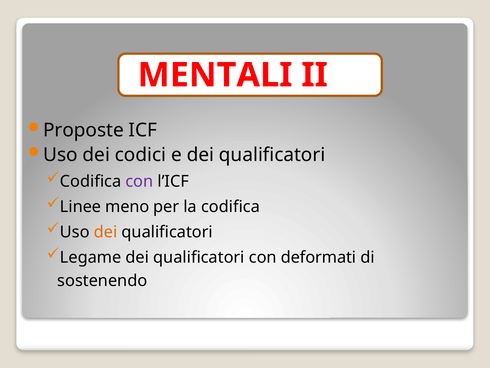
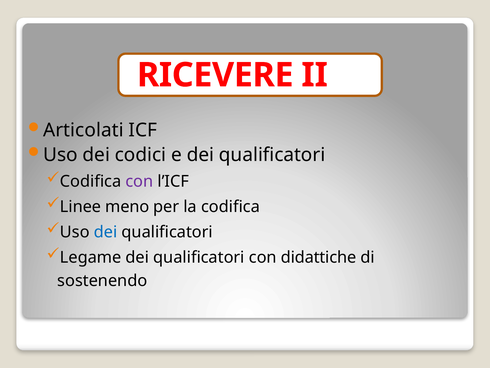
MENTALI: MENTALI -> RICEVERE (215, 75)
Proposte: Proposte -> Articolati (83, 130)
dei colour: orange -> blue (106, 232)
deformati: deformati -> didattiche (319, 257)
